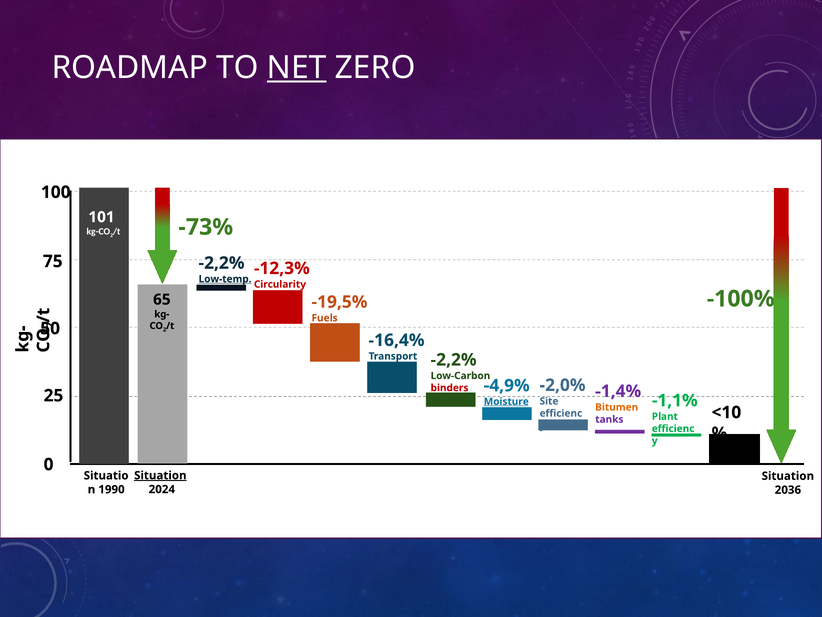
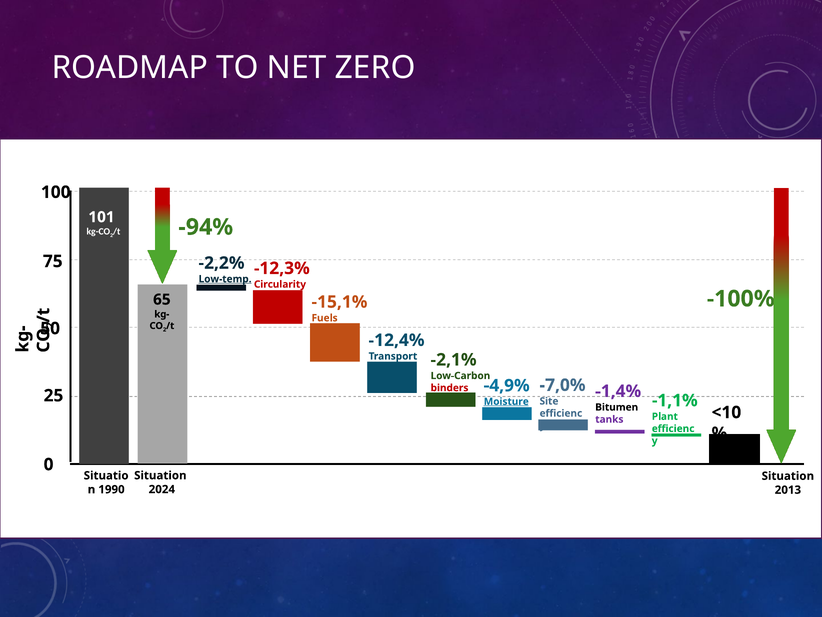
NET underline: present -> none (297, 68)
-73%: -73% -> -94% (206, 227)
-19,5%: -19,5% -> -15,1% (339, 302)
-16,4%: -16,4% -> -12,4% (397, 340)
-2,2%: -2,2% -> -2,1% (454, 359)
-2,0%: -2,0% -> -7,0% (563, 385)
Bitumen colour: orange -> black (617, 407)
Situation underline: present -> none (160, 475)
2036: 2036 -> 2013 (788, 490)
